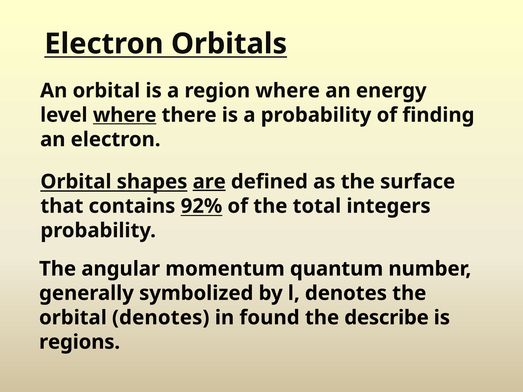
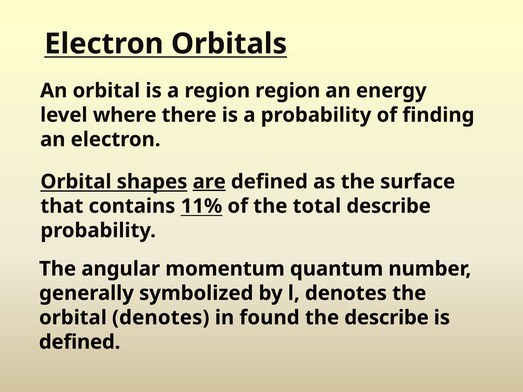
region where: where -> region (288, 91)
where underline: present -> none (125, 115)
92%: 92% -> 11% (202, 206)
total integers: integers -> describe (389, 206)
regions: regions -> defined (80, 342)
